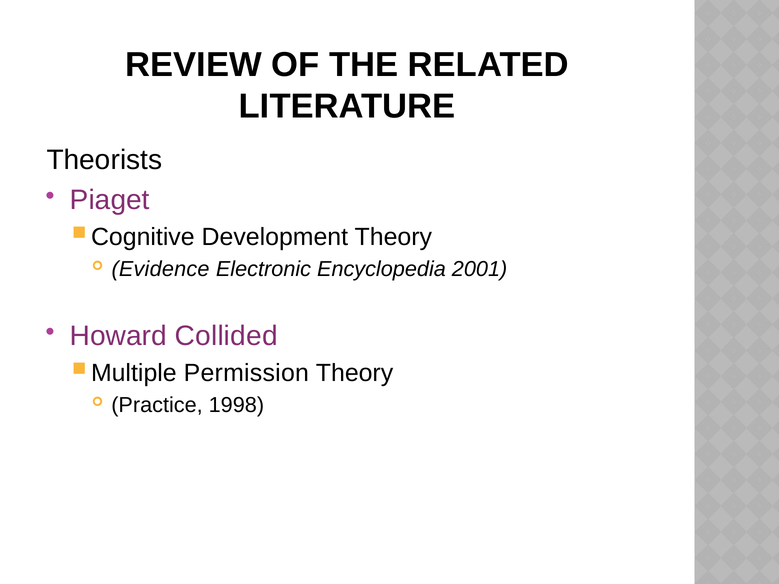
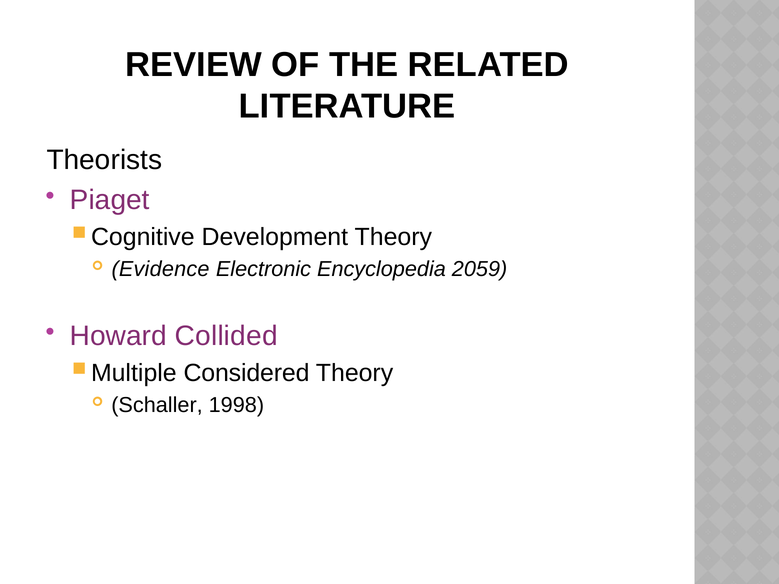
2001: 2001 -> 2059 (480, 269)
Permission: Permission -> Considered (246, 373)
Practice: Practice -> Schaller (157, 405)
